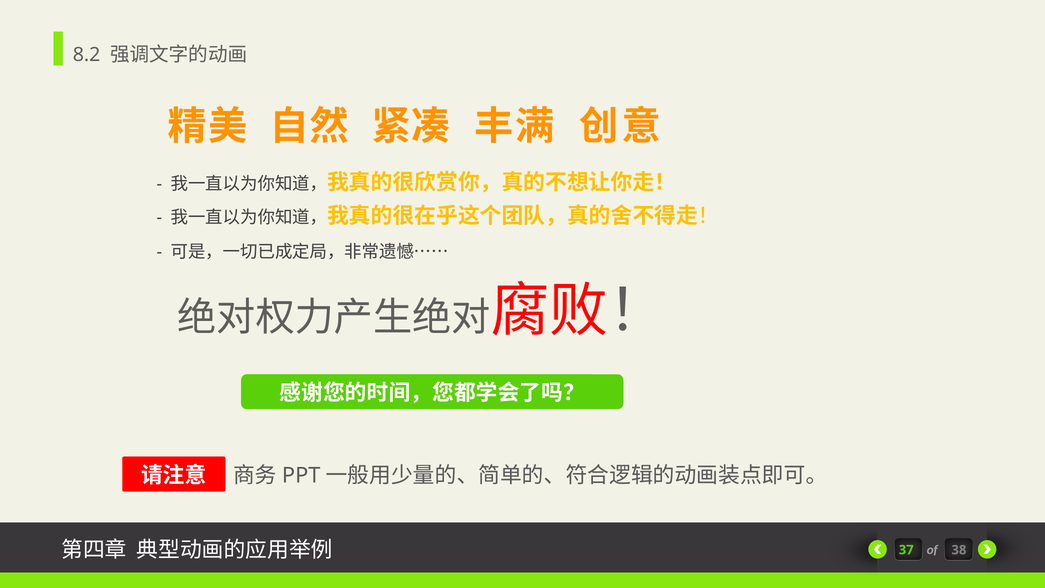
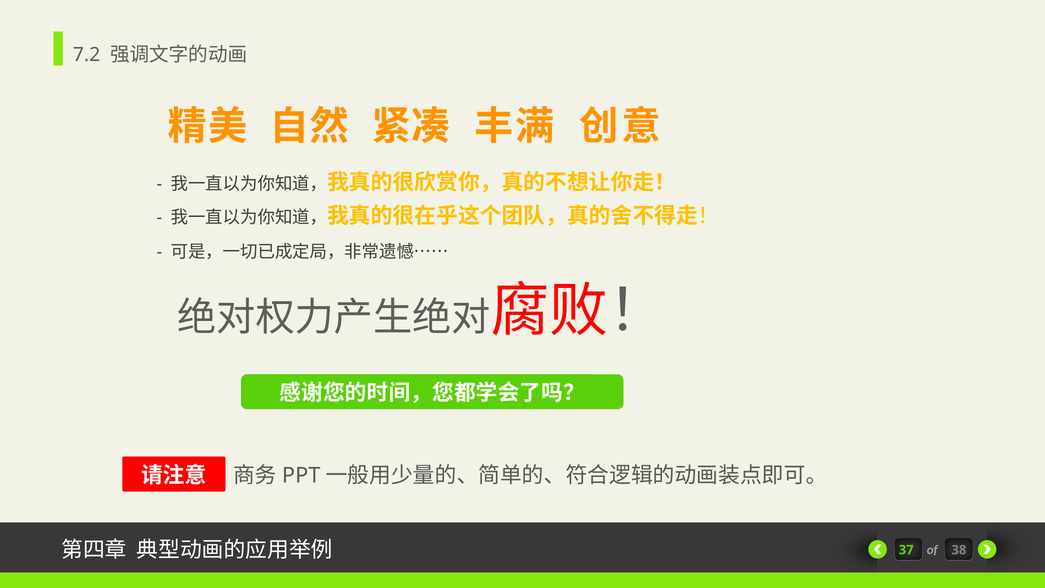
8.2: 8.2 -> 7.2 (87, 55)
